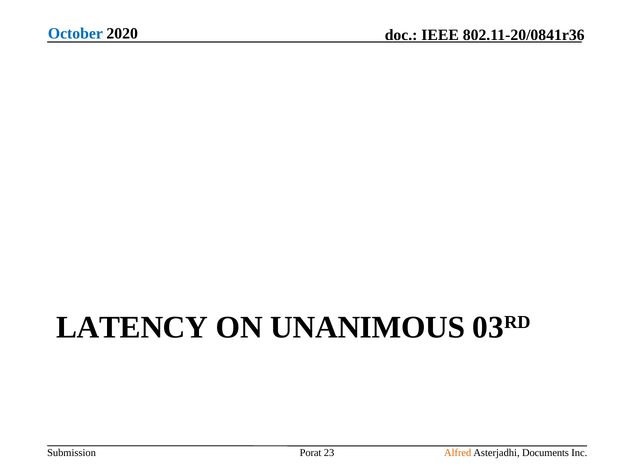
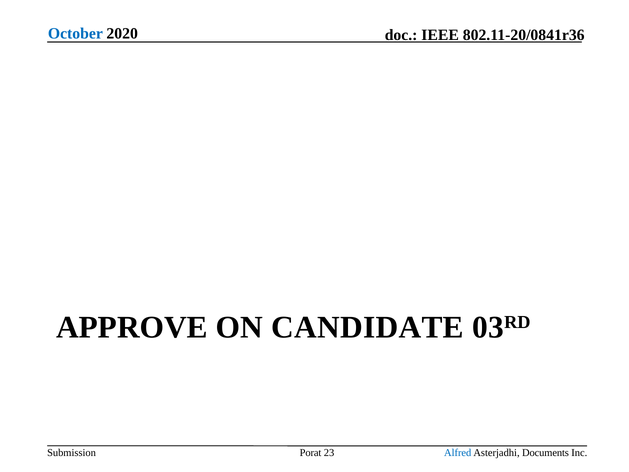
LATENCY: LATENCY -> APPROVE (132, 327)
UNANIMOUS: UNANIMOUS -> CANDIDATE (367, 327)
Alfred colour: orange -> blue (458, 452)
